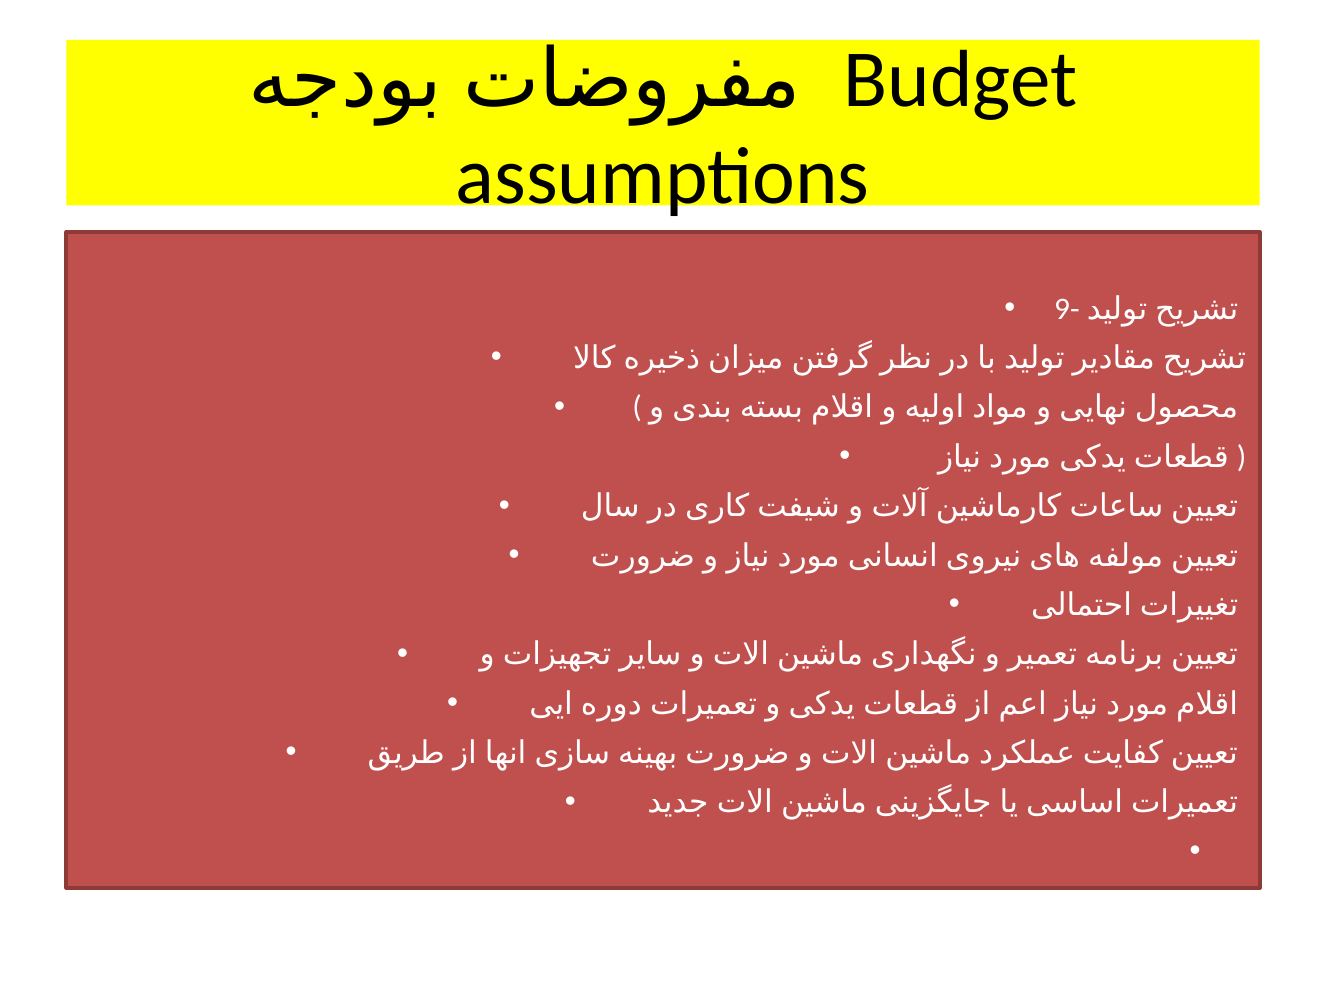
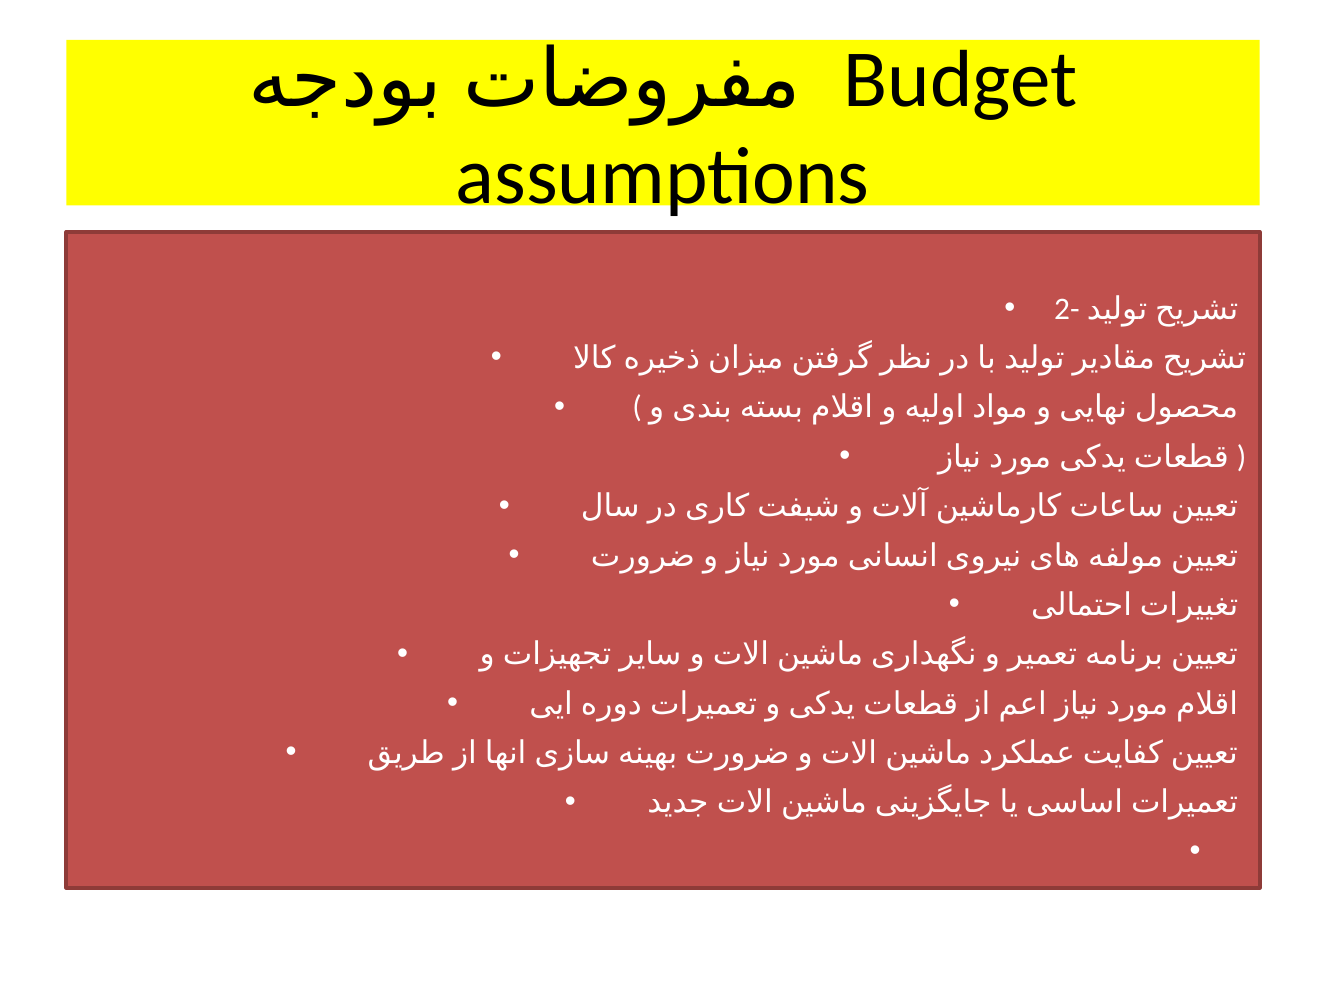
9-: 9- -> 2- (1067, 309)
